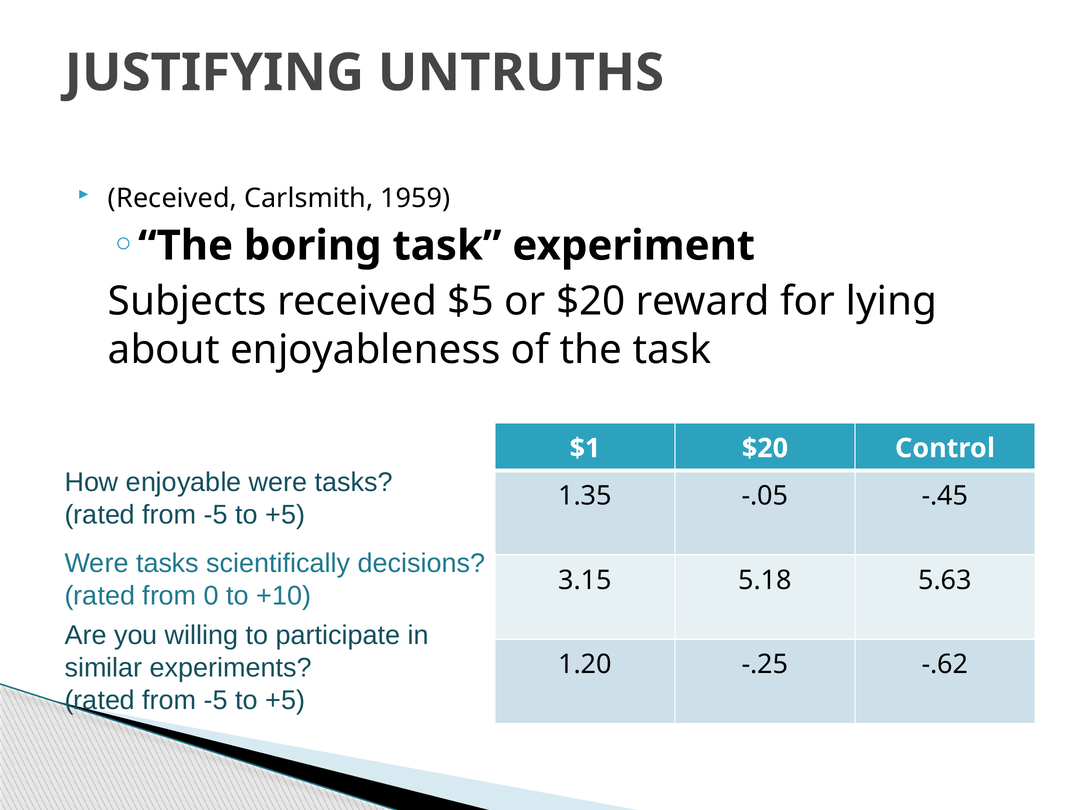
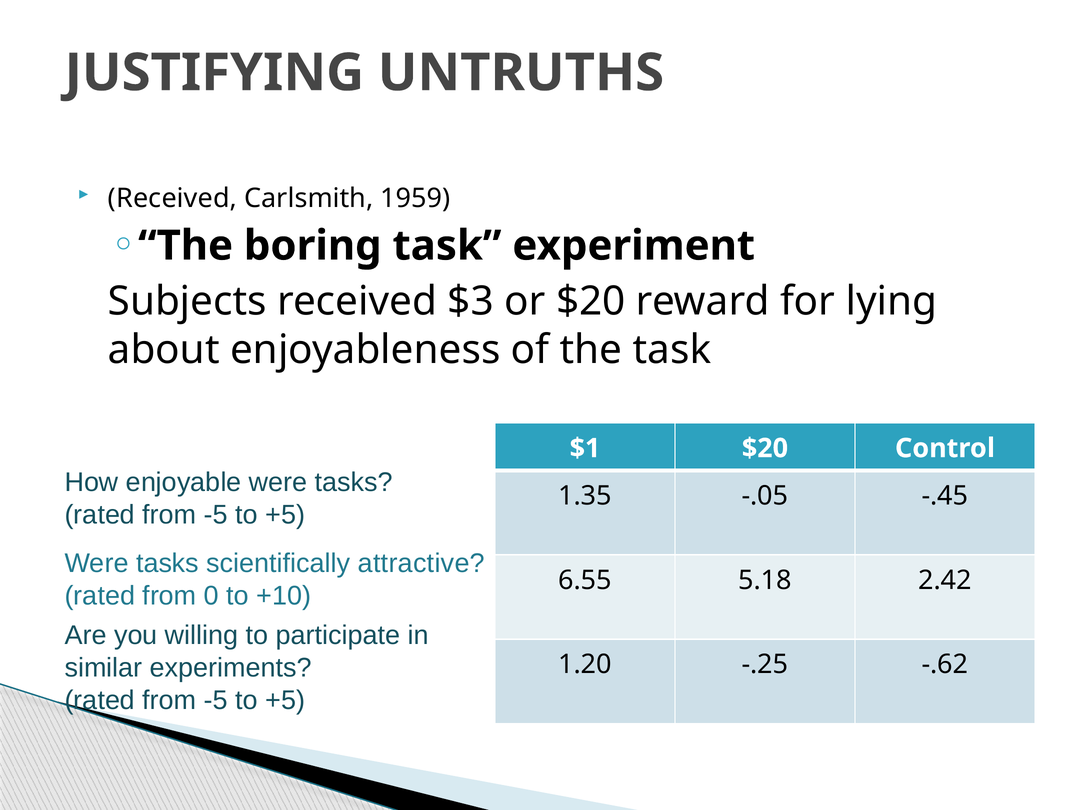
$5: $5 -> $3 (471, 301)
decisions: decisions -> attractive (421, 563)
3.15: 3.15 -> 6.55 (585, 580)
5.63: 5.63 -> 2.42 (945, 580)
